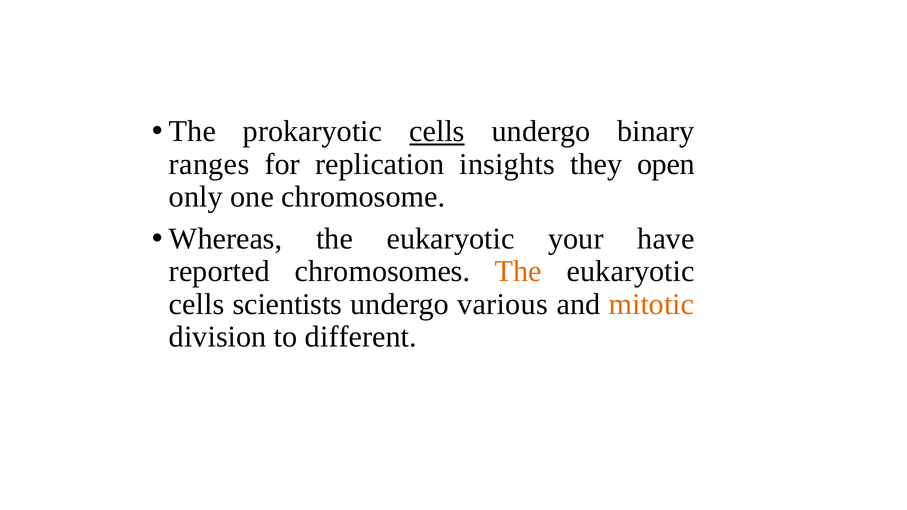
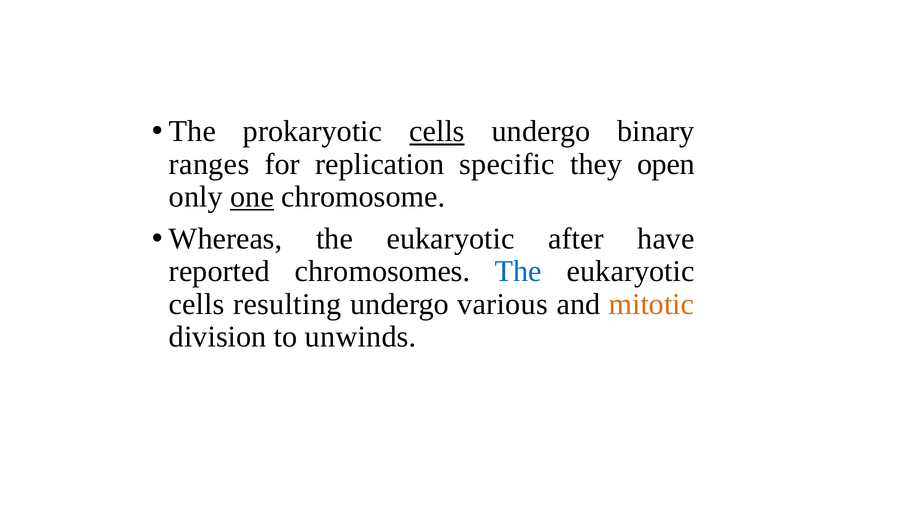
insights: insights -> specific (507, 164)
one underline: none -> present (252, 197)
your: your -> after (576, 239)
The colour: orange -> blue (518, 272)
scientists: scientists -> resulting (287, 304)
different: different -> unwinds (361, 337)
